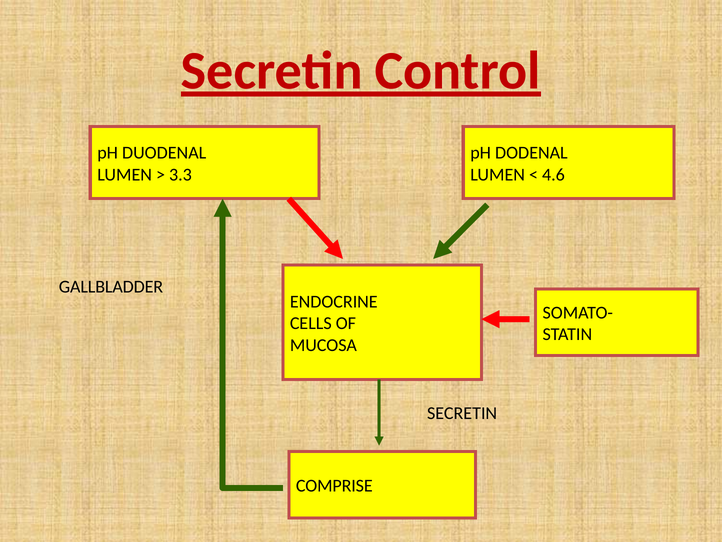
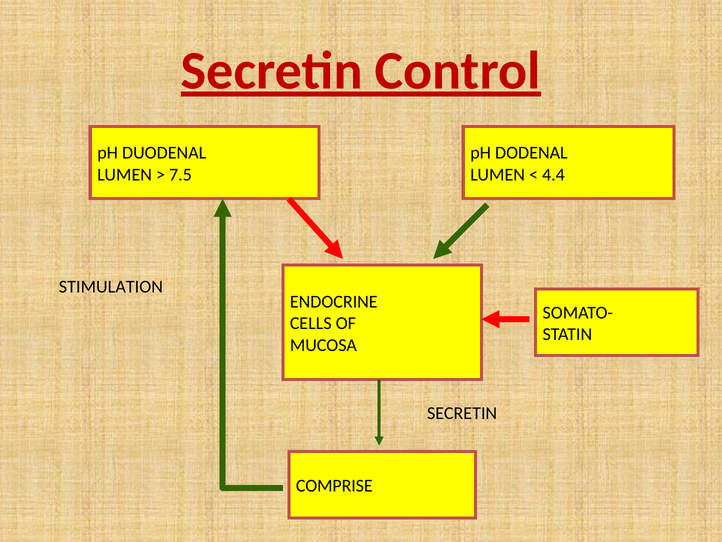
3.3: 3.3 -> 7.5 (180, 175)
4.6: 4.6 -> 4.4 (553, 175)
GALLBLADDER: GALLBLADDER -> STIMULATION (111, 286)
